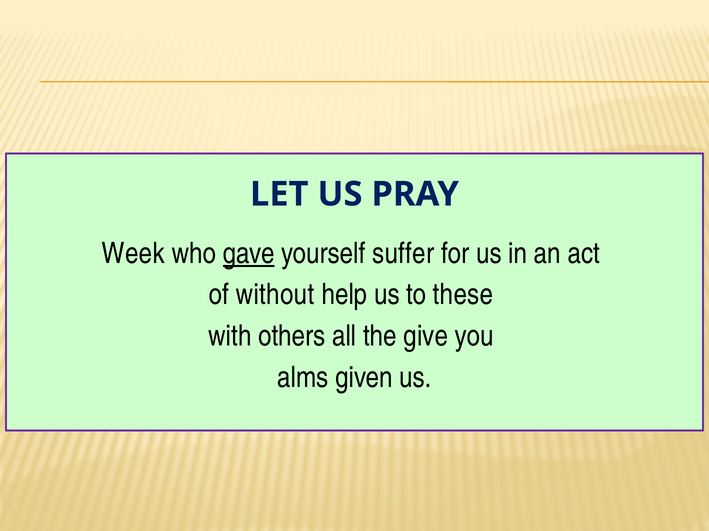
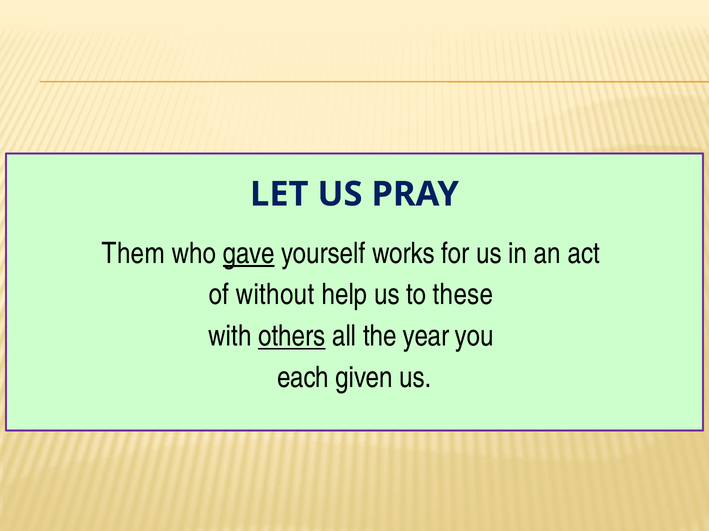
Week: Week -> Them (133, 254)
suffer: suffer -> works (403, 254)
others underline: none -> present (292, 336)
give: give -> year (426, 336)
alms: alms -> each (303, 378)
